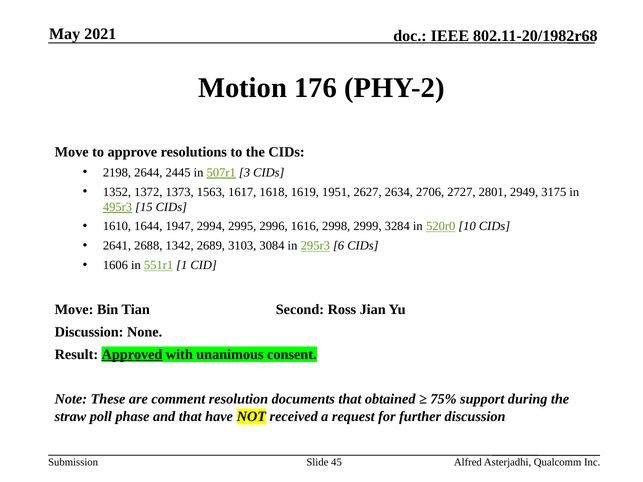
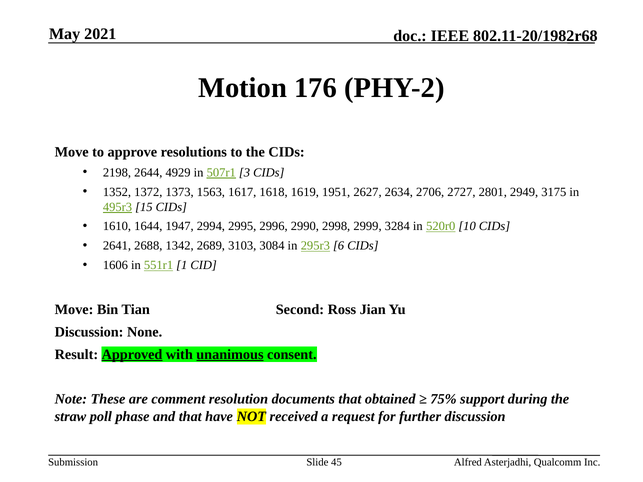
2445: 2445 -> 4929 (178, 173)
1616: 1616 -> 2990 (305, 226)
unanimous underline: none -> present (230, 354)
